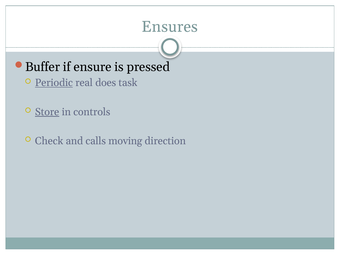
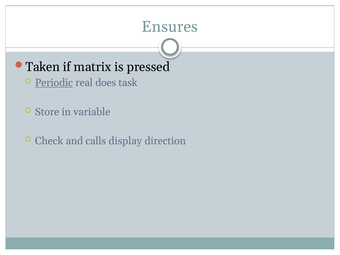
Buffer: Buffer -> Taken (43, 67)
ensure: ensure -> matrix (93, 67)
Store underline: present -> none (47, 112)
controls: controls -> variable (92, 112)
moving: moving -> display (125, 141)
